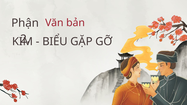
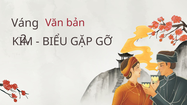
Phận: Phận -> Váng (25, 23)
